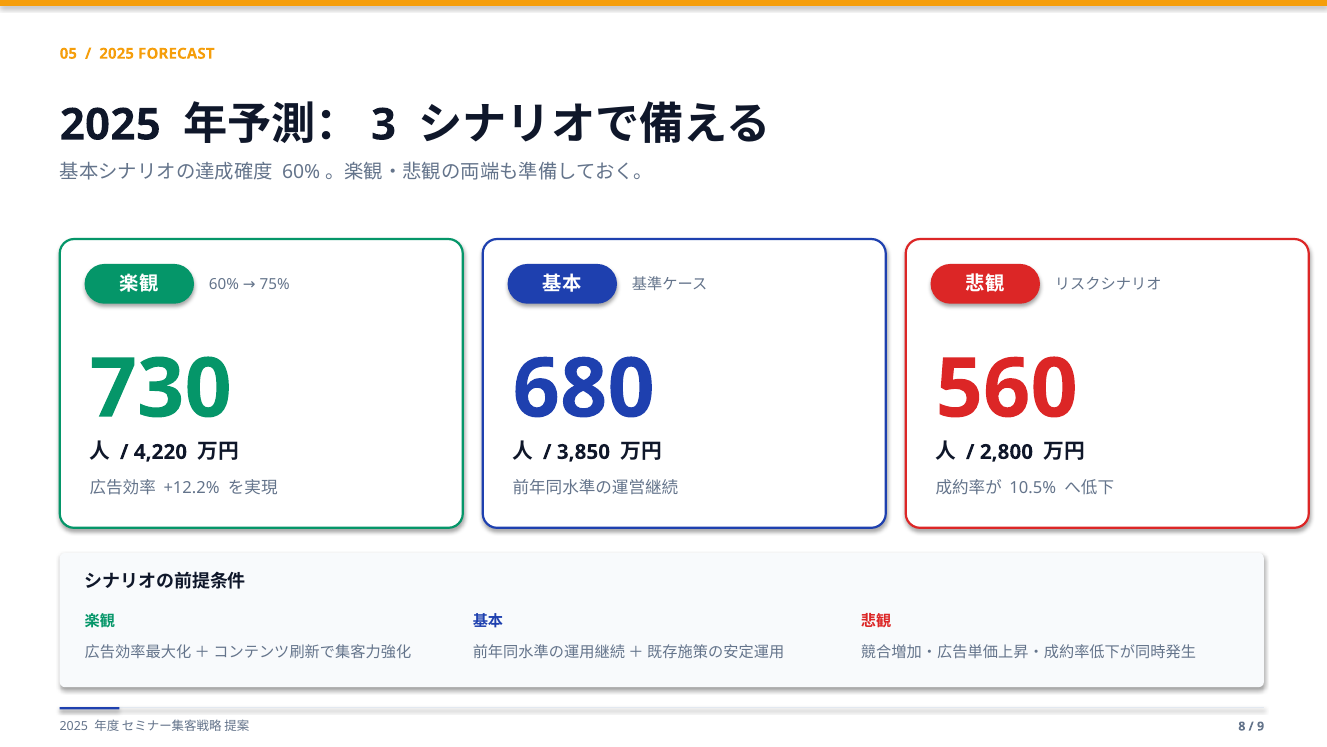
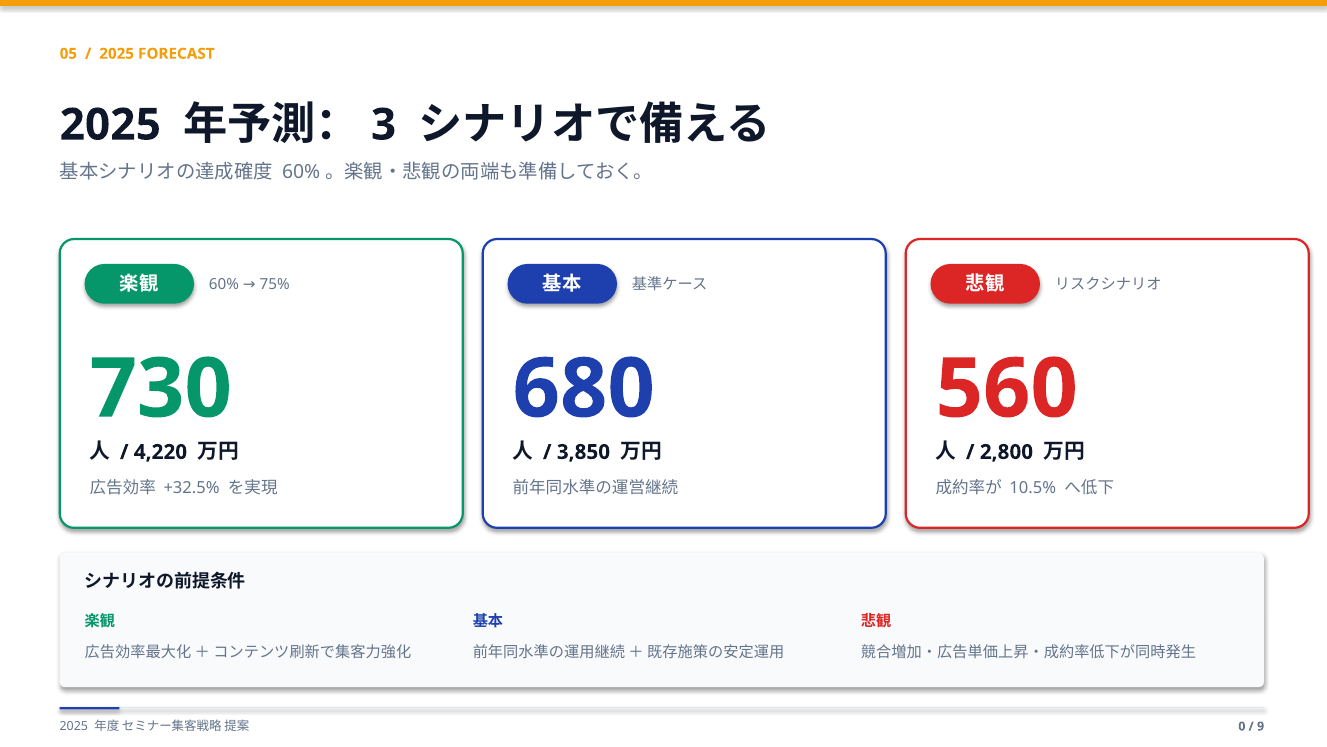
+12.2%: +12.2% -> +32.5% (192, 488)
8: 8 -> 0 (1242, 726)
